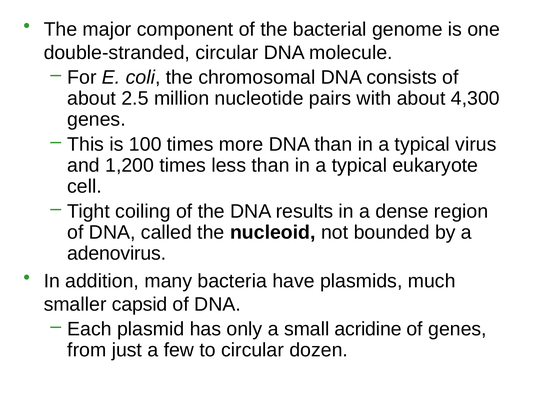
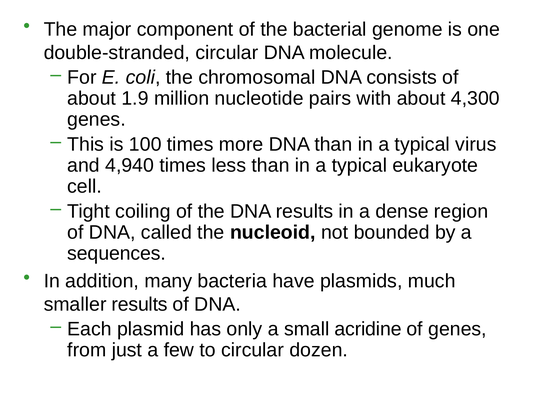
2.5: 2.5 -> 1.9 (135, 98)
1,200: 1,200 -> 4,940 (130, 165)
adenovirus: adenovirus -> sequences (117, 253)
smaller capsid: capsid -> results (140, 304)
